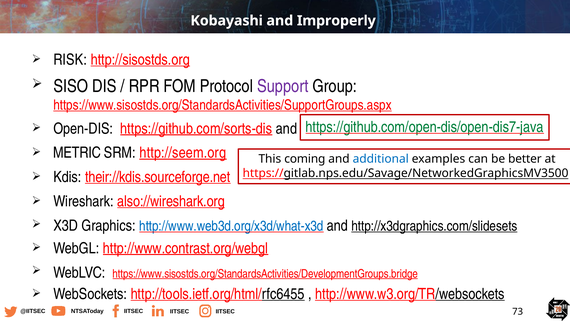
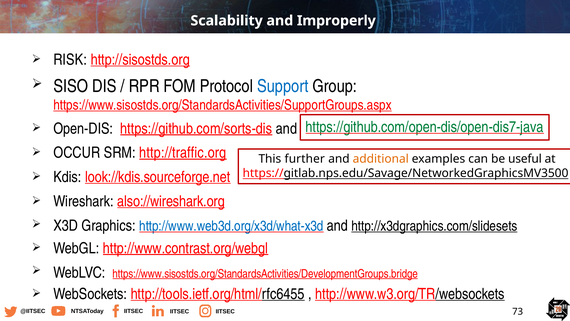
Kobayashi: Kobayashi -> Scalability (227, 21)
Support colour: purple -> blue (283, 86)
METRIC: METRIC -> OCCUR (77, 153)
http://seem.org: http://seem.org -> http://traffic.org (183, 153)
coming: coming -> further (305, 159)
additional colour: blue -> orange (381, 159)
better: better -> useful (525, 159)
their://kdis.sourceforge.net: their://kdis.sourceforge.net -> look://kdis.sourceforge.net (158, 177)
